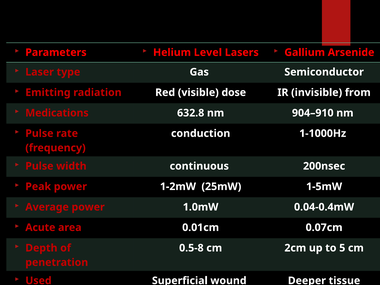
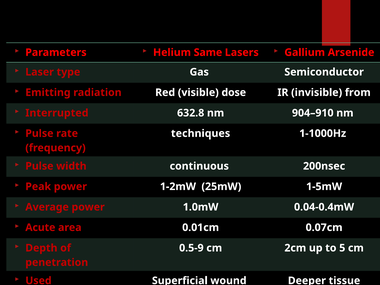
Level: Level -> Same (208, 52)
Medications: Medications -> Interrupted (57, 113)
conduction: conduction -> techniques (201, 133)
0.5-8: 0.5-8 -> 0.5-9 (191, 248)
